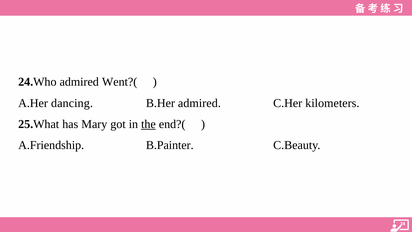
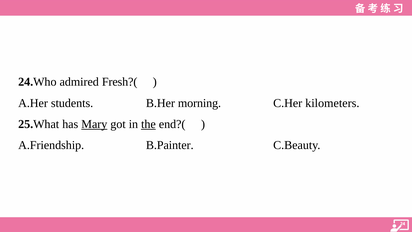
Went?(: Went?( -> Fresh?( (120, 82)
dancing: dancing -> students (72, 103)
B.Her admired: admired -> morning (200, 103)
Mary underline: none -> present (94, 124)
